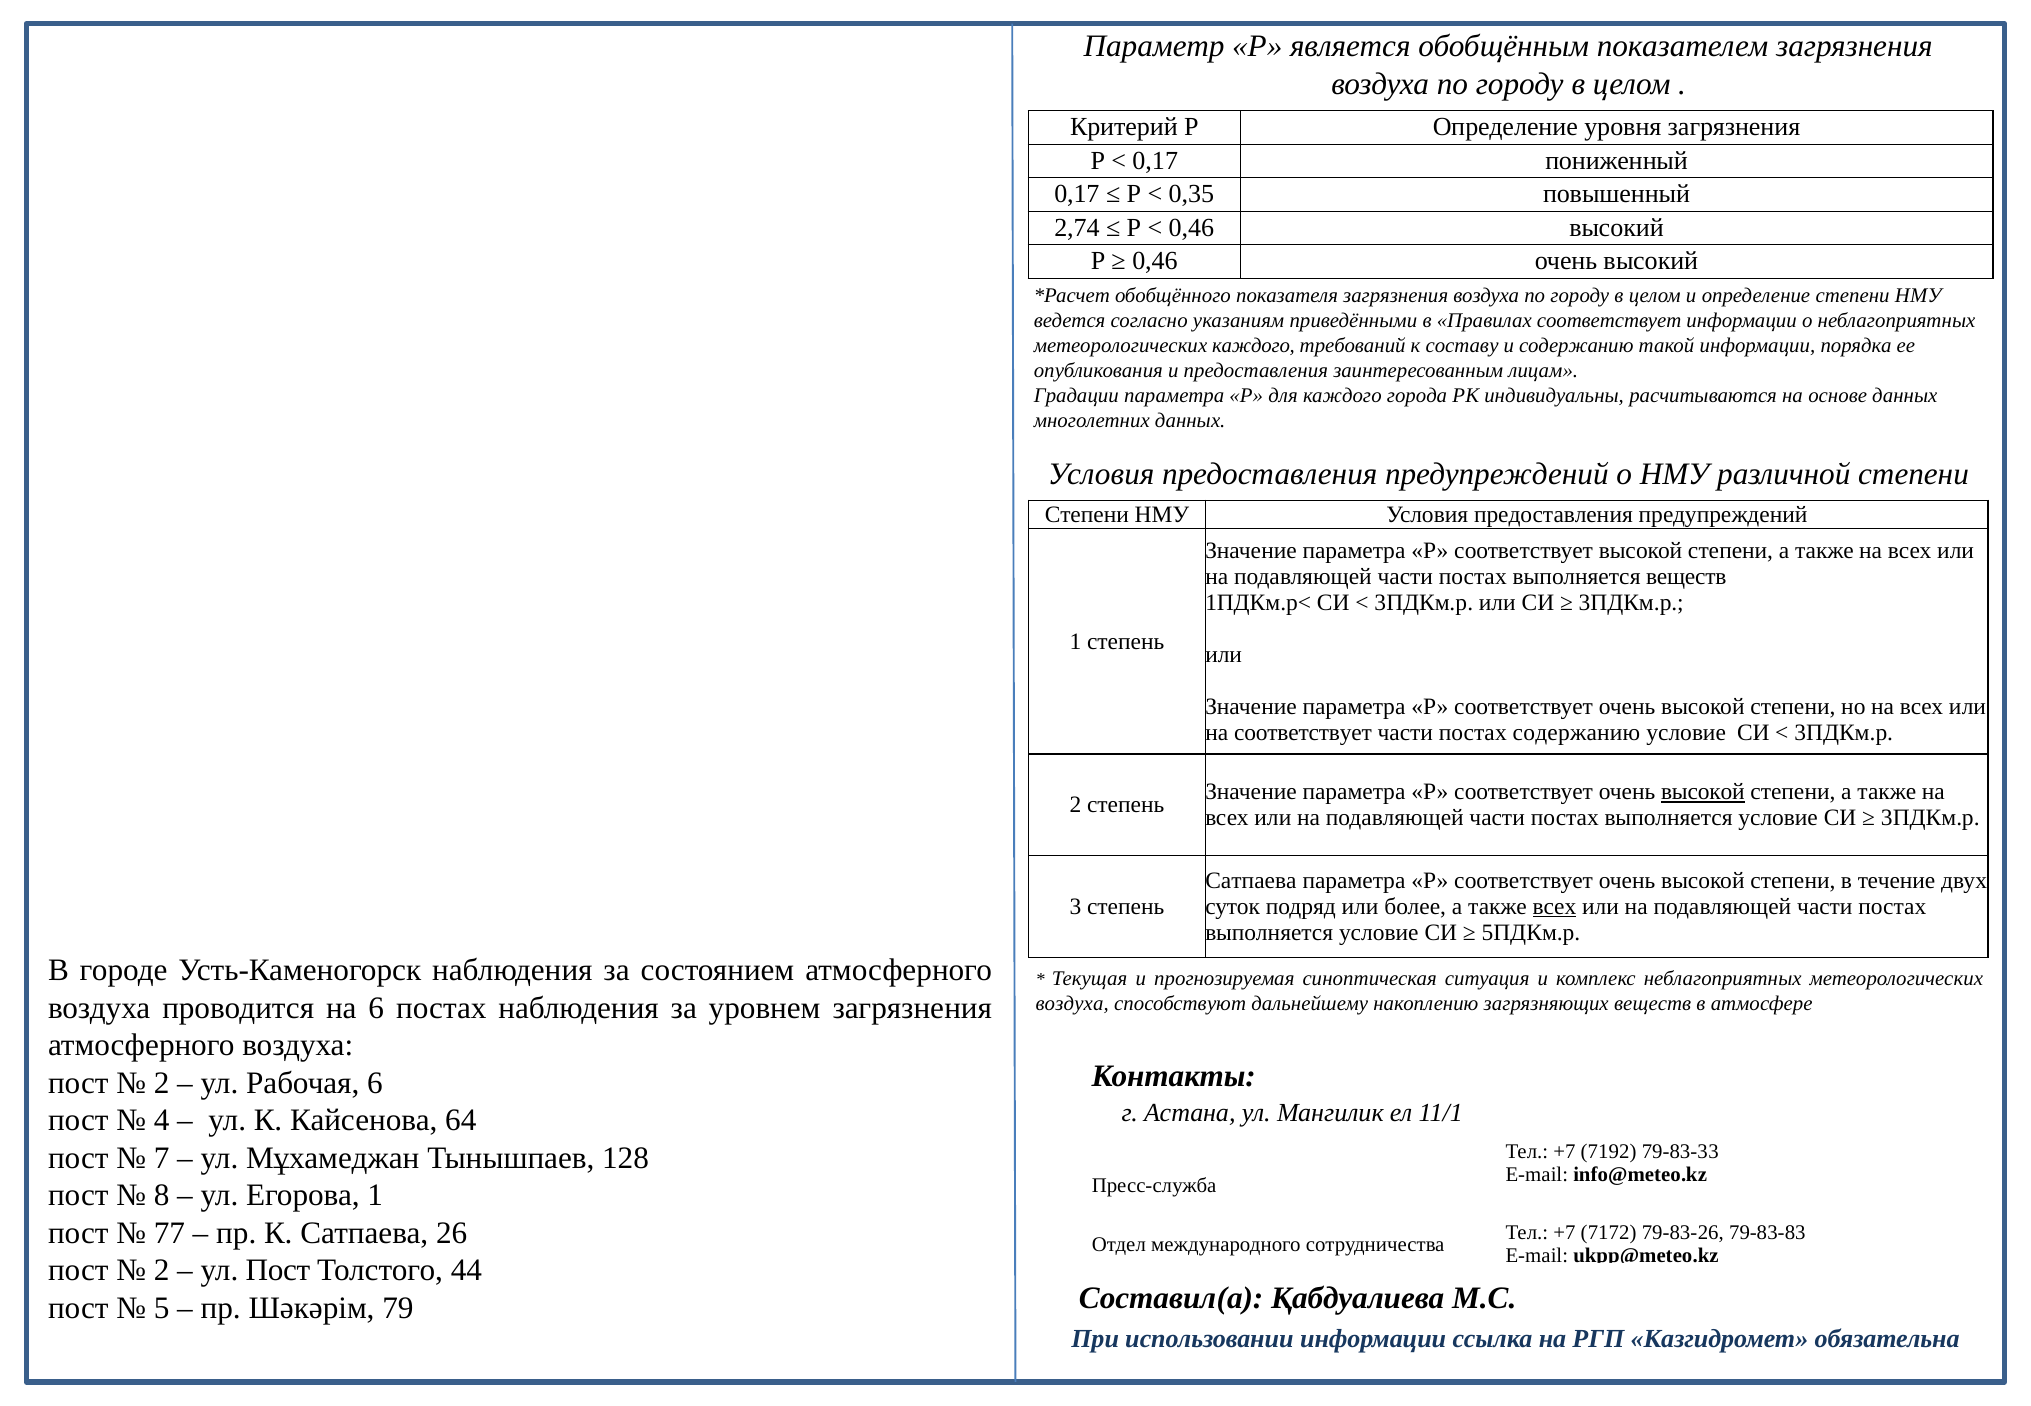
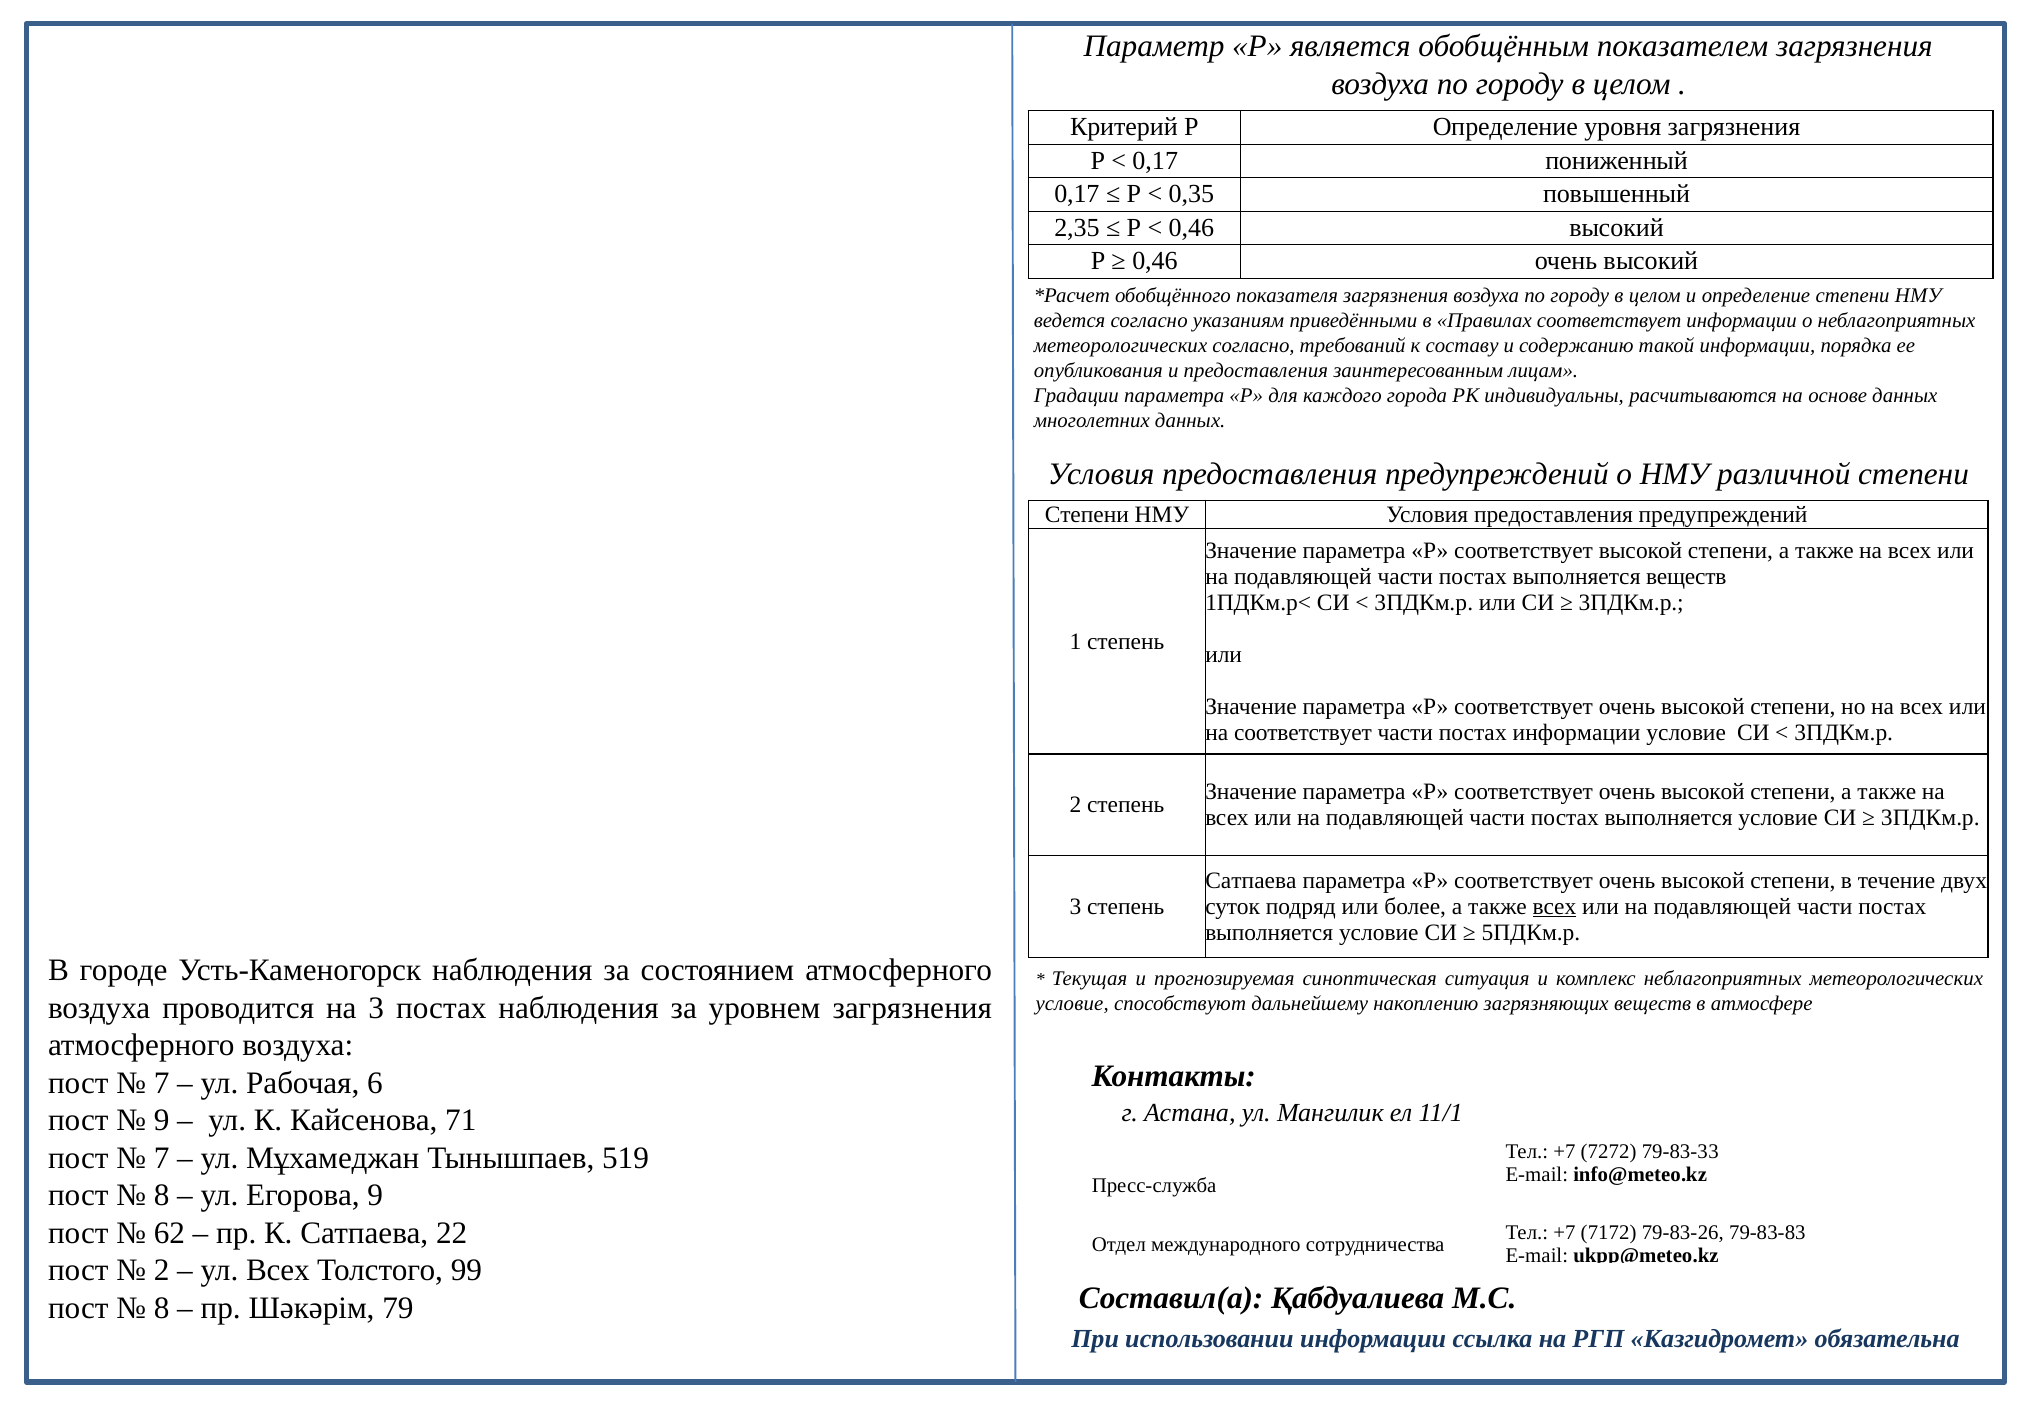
2,74: 2,74 -> 2,35 (1077, 228)
метеорологических каждого: каждого -> согласно (1253, 346)
постах содержанию: содержанию -> информации (1577, 732)
высокой underline: present -> none (1703, 792)
на 6: 6 -> 3 (376, 1008)
воздуха: воздуха -> условие (1072, 1004)
2: 2 -> 7 (162, 1083)
4: 4 -> 9 (162, 1121)
64: 64 -> 71 (461, 1121)
7192: 7192 -> 7272 (1609, 1151)
128: 128 -> 519 (626, 1158)
Егорова 1: 1 -> 9 (375, 1196)
77: 77 -> 62 (169, 1233)
26: 26 -> 22 (452, 1233)
ул Пост: Пост -> Всех (278, 1271)
44: 44 -> 99 (466, 1271)
5: 5 -> 8 (162, 1308)
